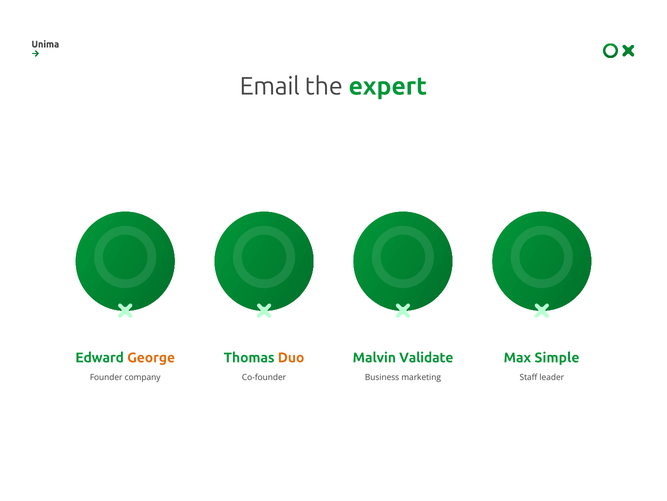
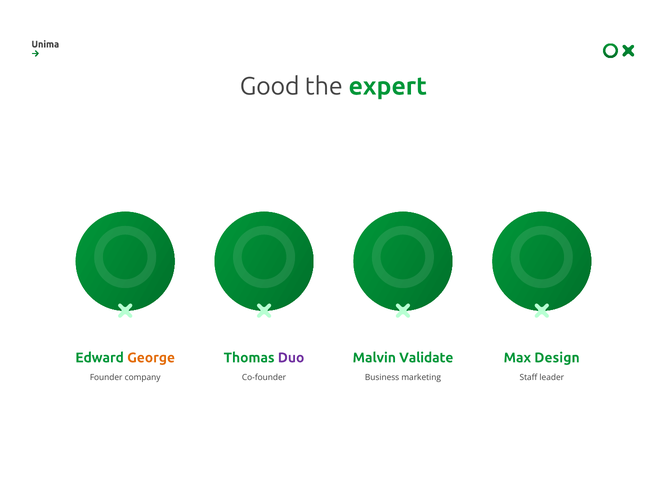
Email: Email -> Good (270, 86)
Duo colour: orange -> purple (291, 357)
Simple: Simple -> Design (557, 357)
